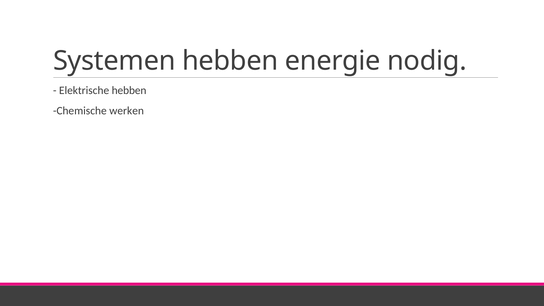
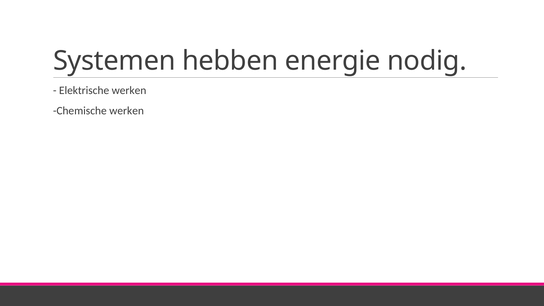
Elektrische hebben: hebben -> werken (129, 90)
